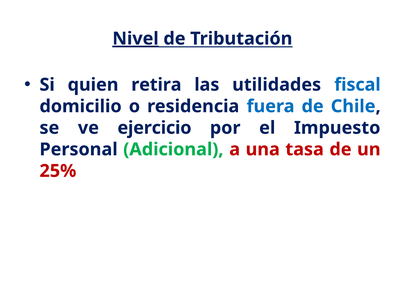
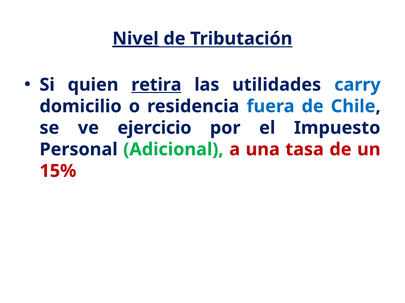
retira underline: none -> present (156, 85)
fiscal: fiscal -> carry (357, 85)
25%: 25% -> 15% (58, 171)
